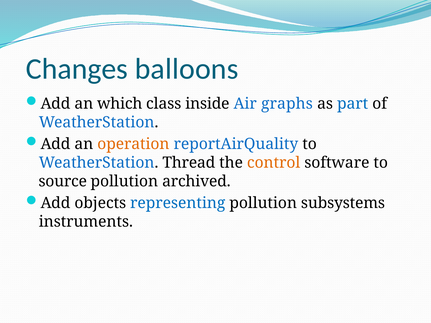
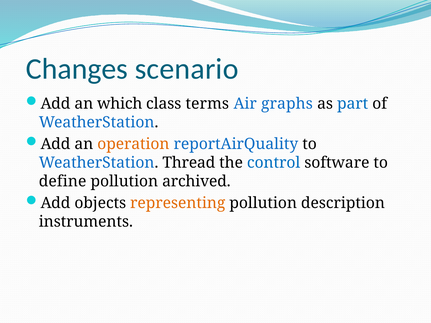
balloons: balloons -> scenario (187, 69)
inside: inside -> terms (207, 104)
control colour: orange -> blue (274, 163)
source: source -> define (63, 182)
representing colour: blue -> orange (178, 203)
subsystems: subsystems -> description (343, 203)
